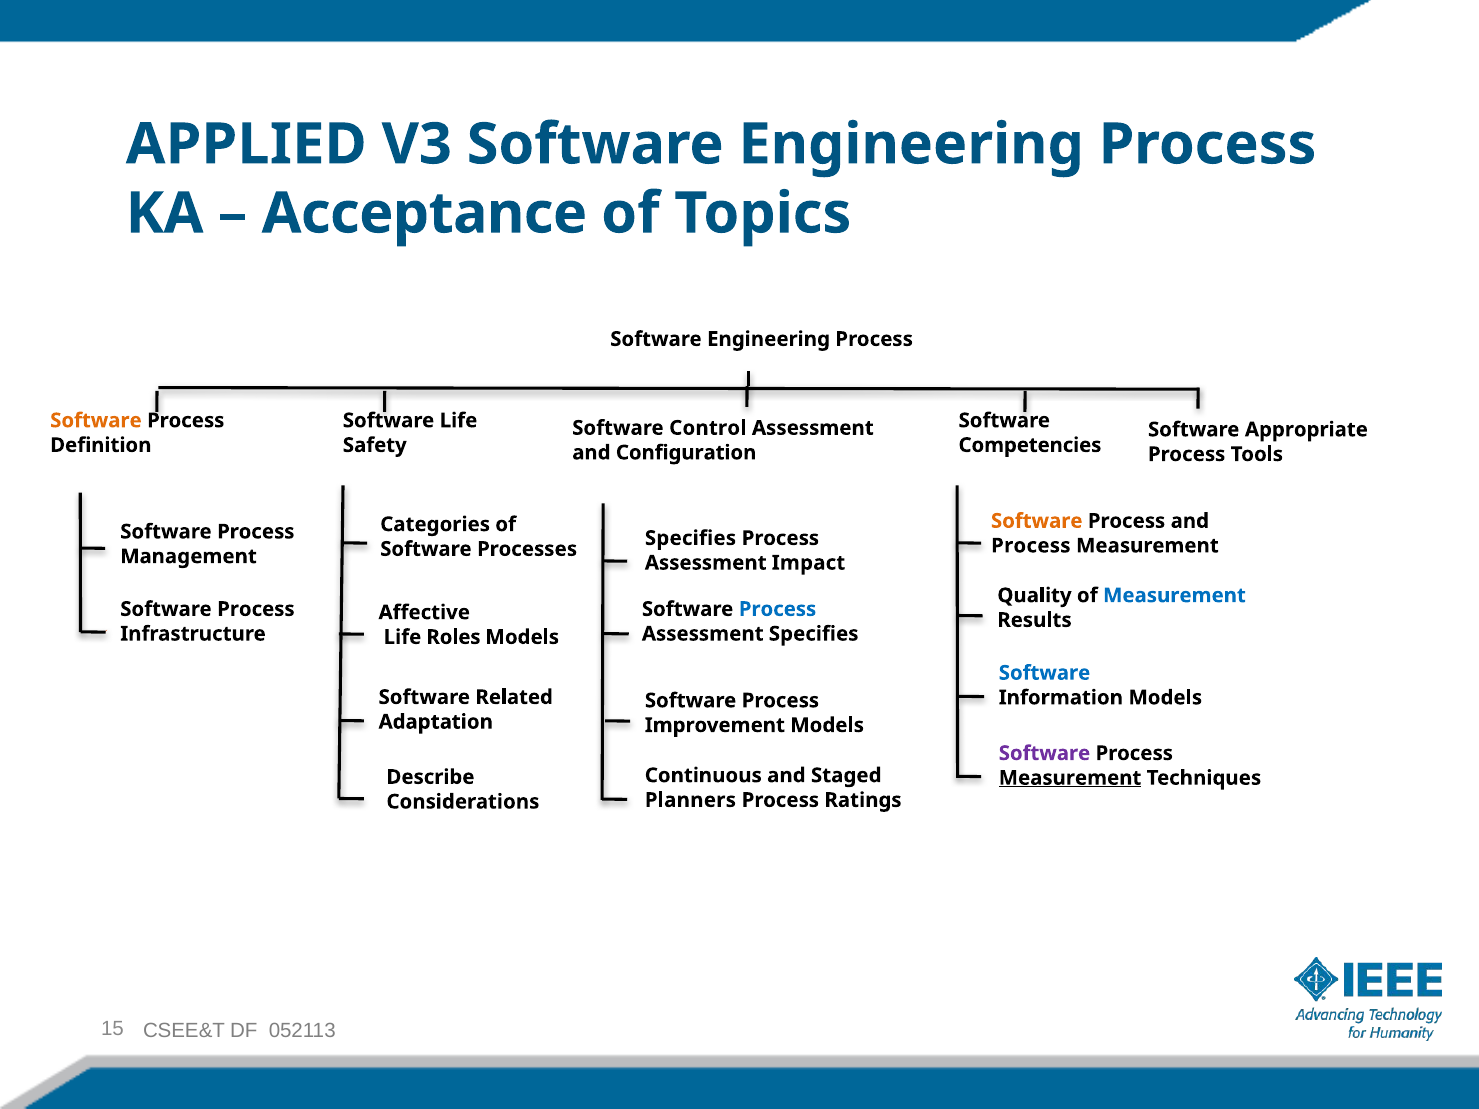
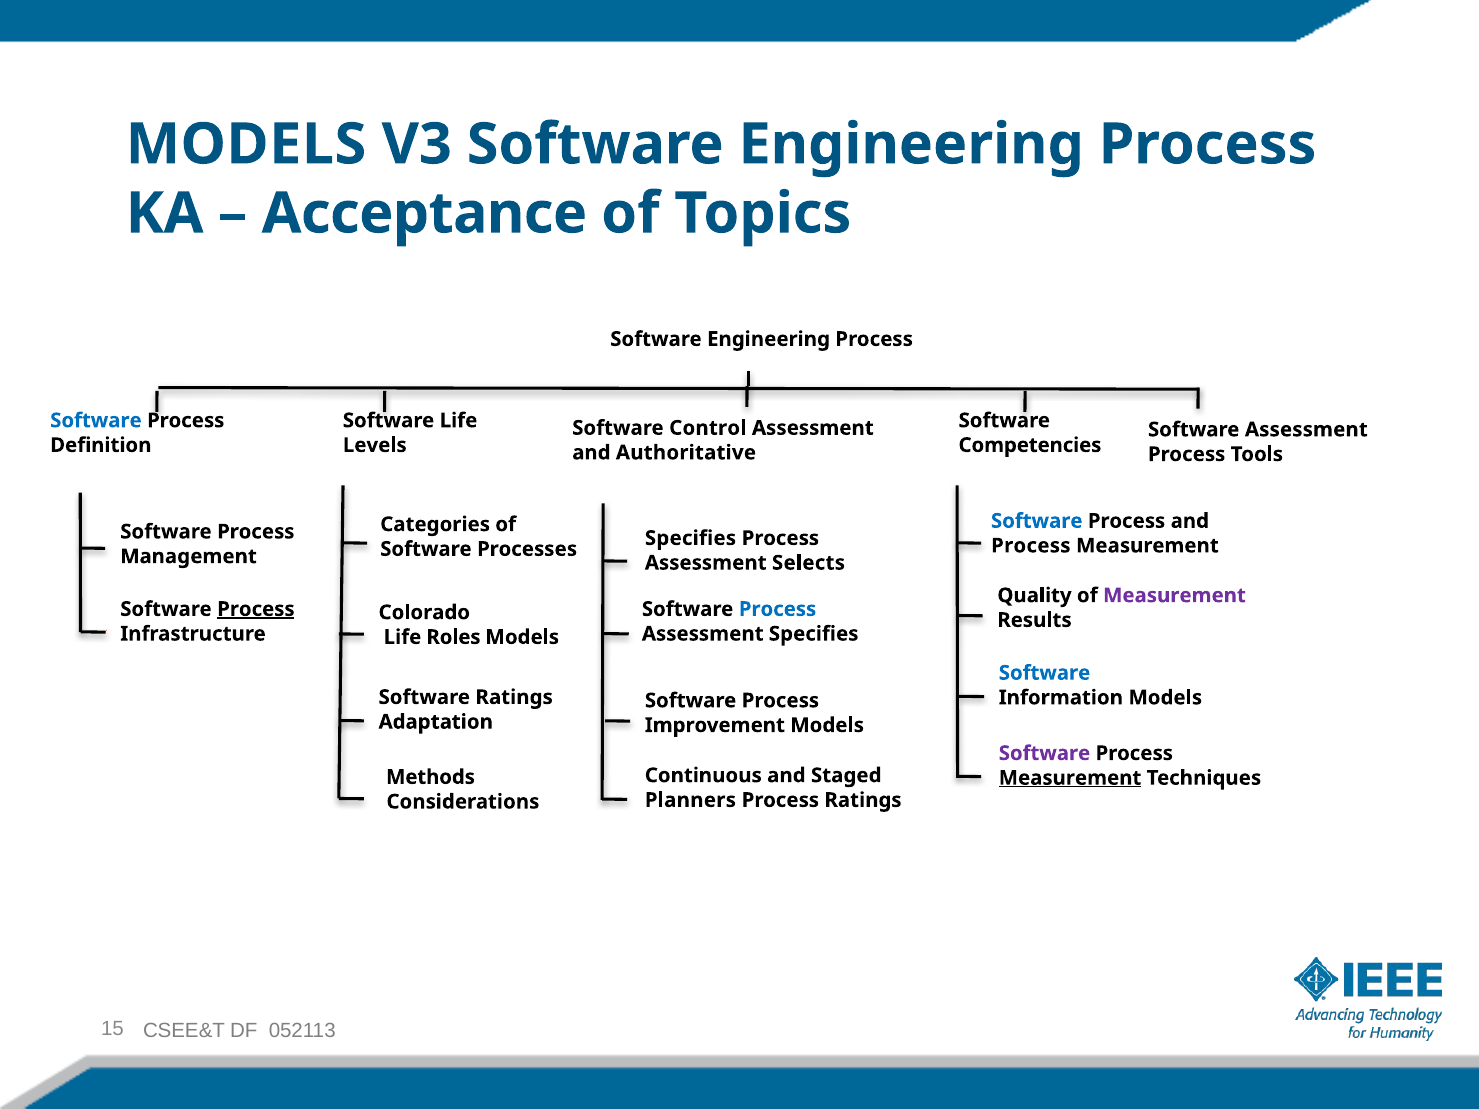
APPLIED: APPLIED -> MODELS (246, 145)
Software colour: orange -> blue (96, 421)
Software Appropriate: Appropriate -> Assessment (1306, 430)
Safety: Safety -> Levels (375, 445)
Configuration: Configuration -> Authoritative (686, 453)
Software colour: orange -> blue (1037, 521)
Impact: Impact -> Selects (808, 563)
Measurement colour: blue -> purple (1174, 596)
Process underline: none -> present (256, 609)
Affective: Affective -> Colorado (424, 613)
Software Related: Related -> Ratings (514, 697)
Describe: Describe -> Methods (430, 777)
